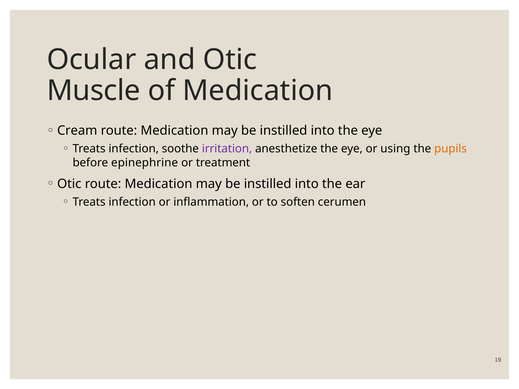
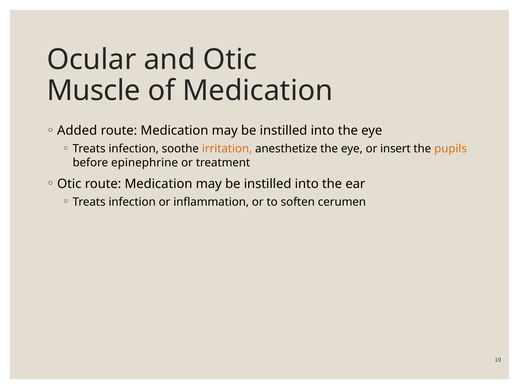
Cream: Cream -> Added (77, 131)
irritation colour: purple -> orange (227, 149)
using: using -> insert (395, 149)
